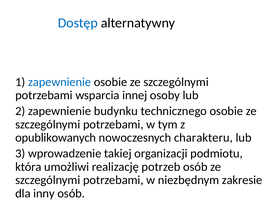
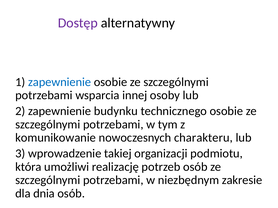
Dostęp colour: blue -> purple (78, 23)
opublikowanych: opublikowanych -> komunikowanie (56, 138)
inny: inny -> dnia (44, 194)
